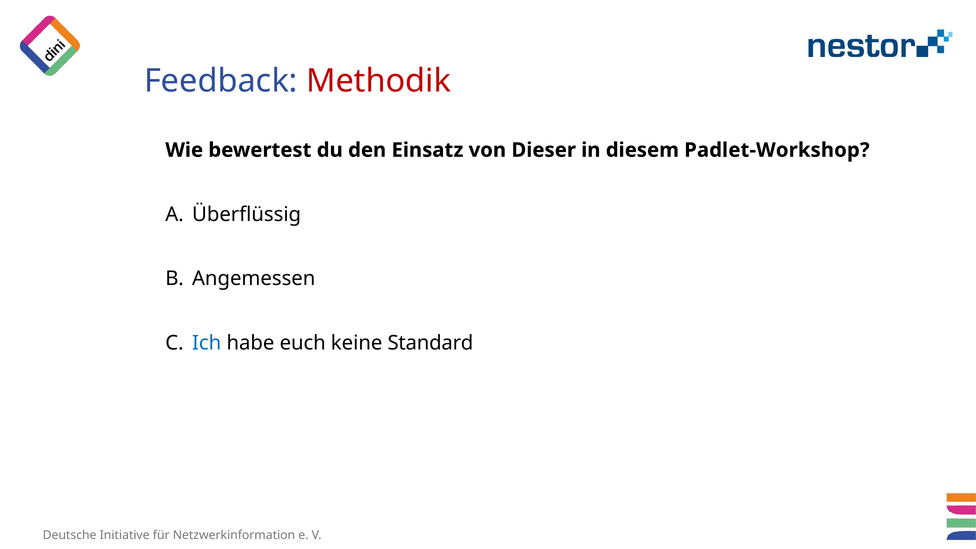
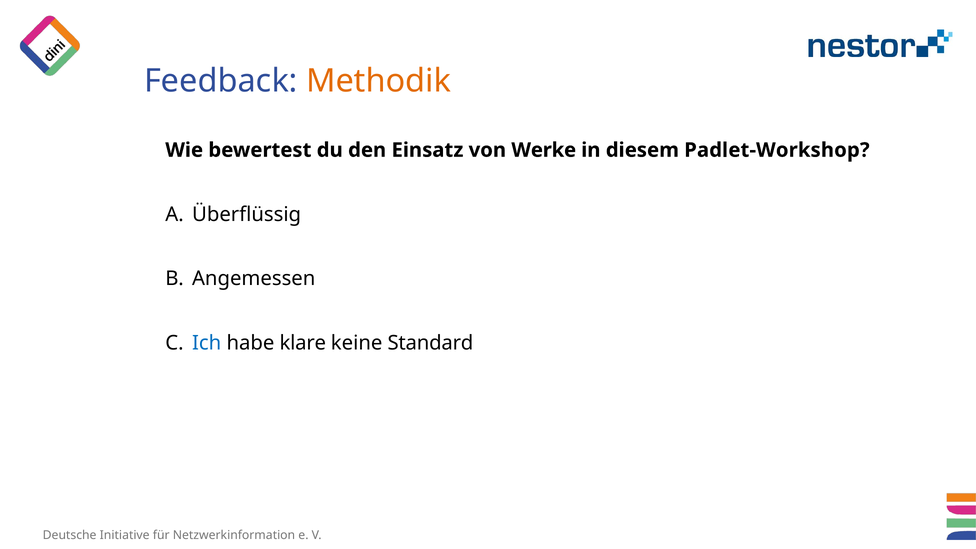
Methodik colour: red -> orange (379, 81)
Dieser: Dieser -> Werke (544, 150)
euch: euch -> klare (303, 343)
